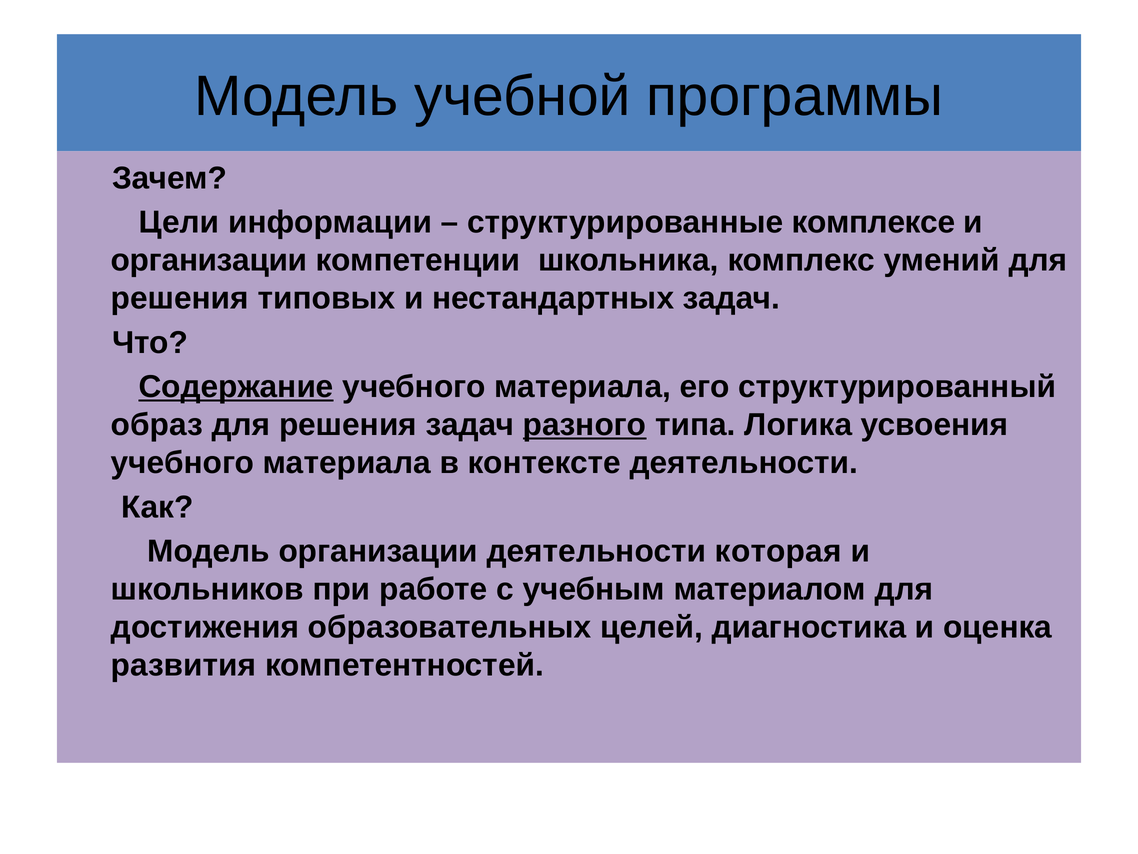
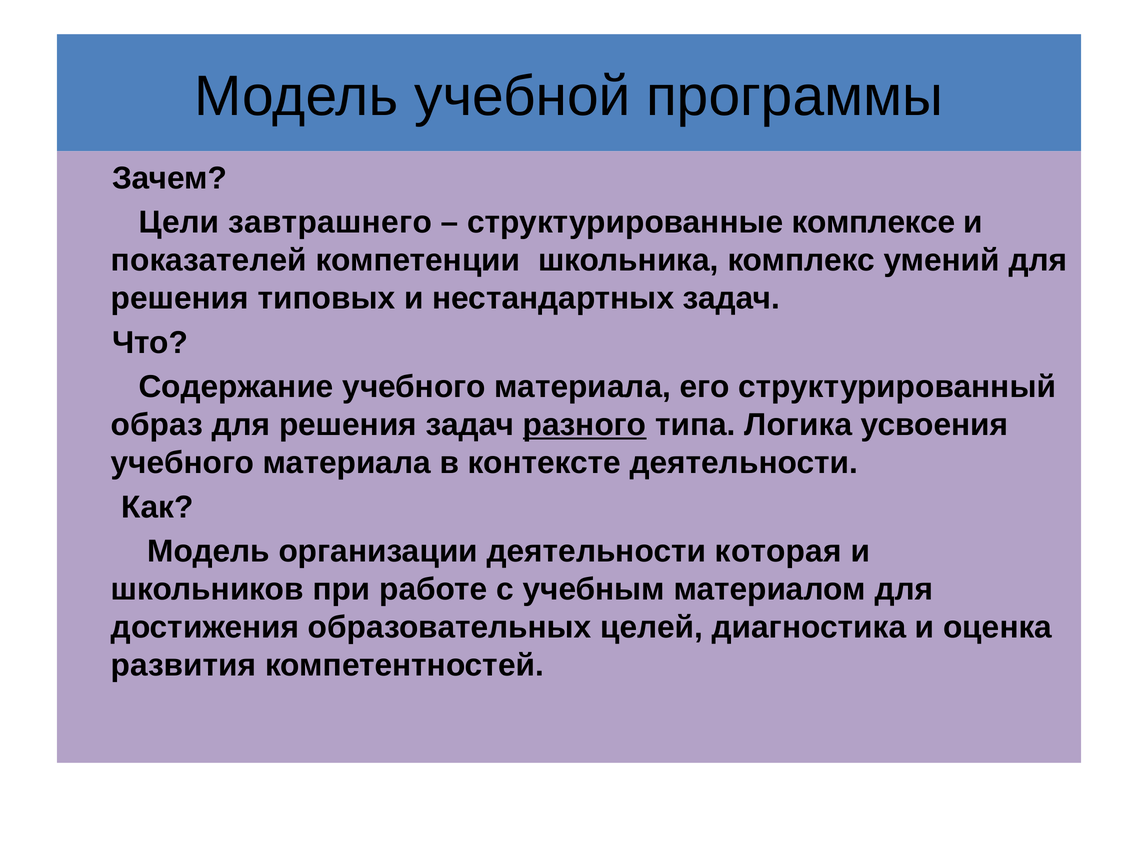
информации: информации -> завтрашнего (330, 222)
организации: организации -> показателей (209, 260)
Содержание underline: present -> none (236, 387)
